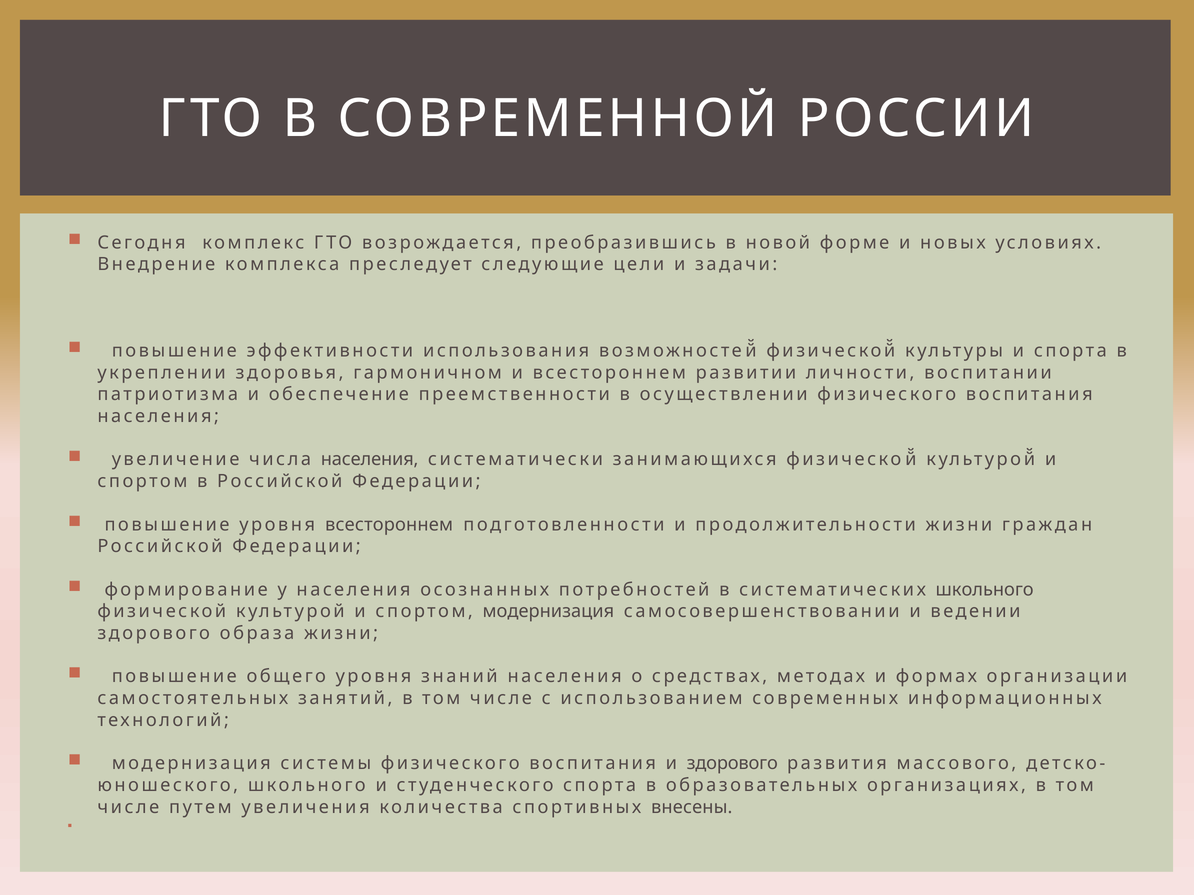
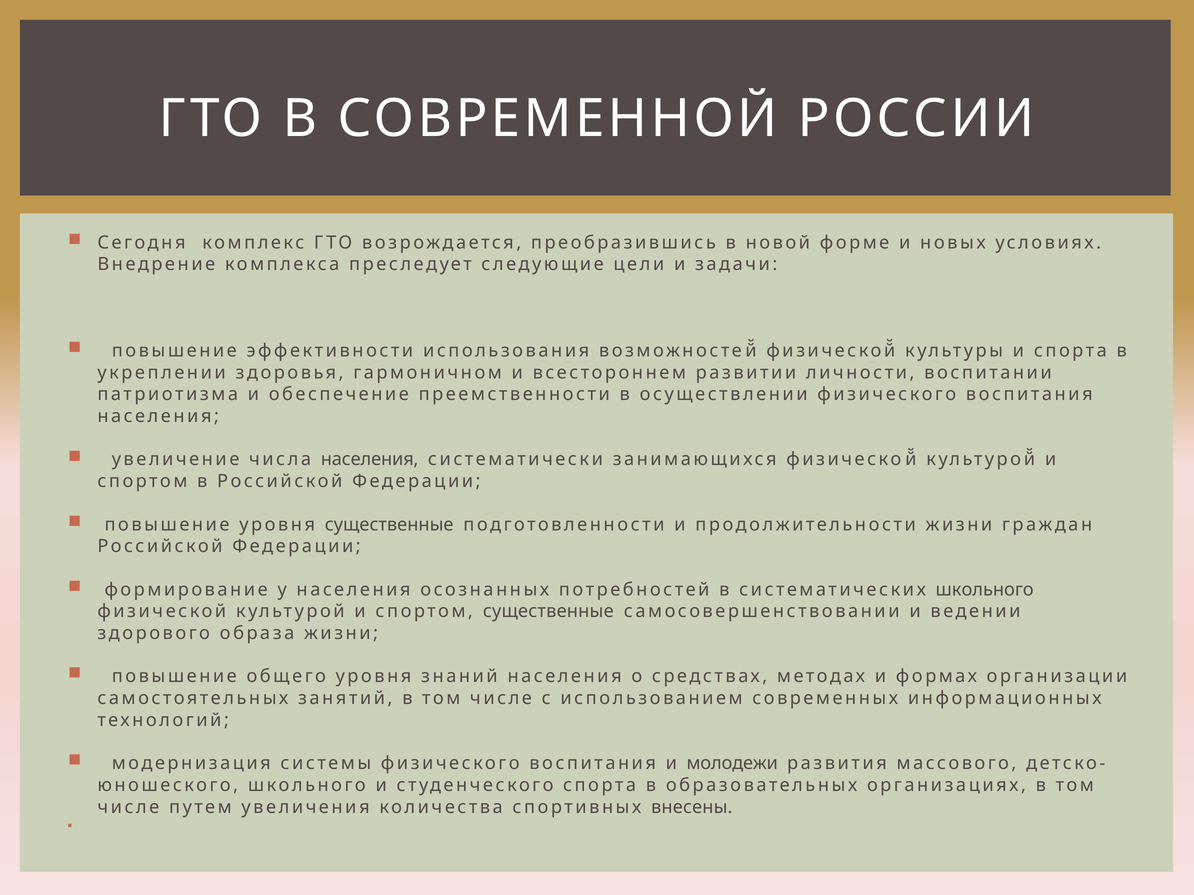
уровня всестороннем: всестороннем -> существенные (389, 525)
спортом модернизация: модернизация -> существенные (548, 612)
и здорового: здорового -> молодежи (732, 764)
